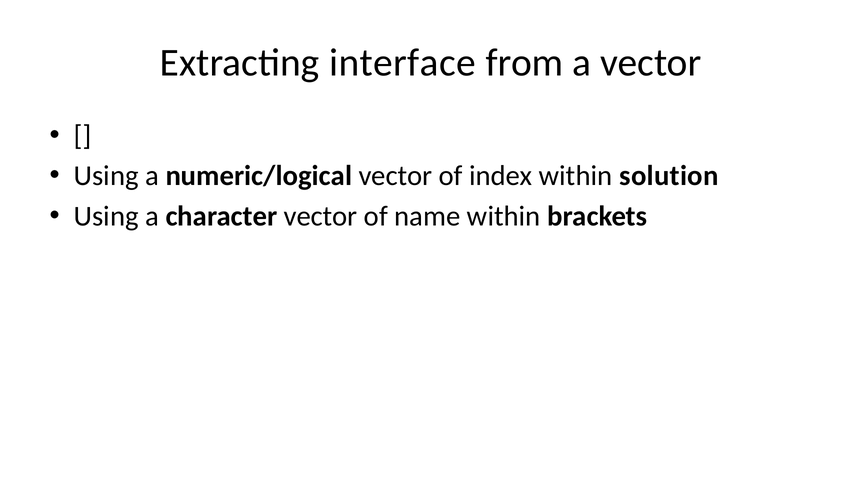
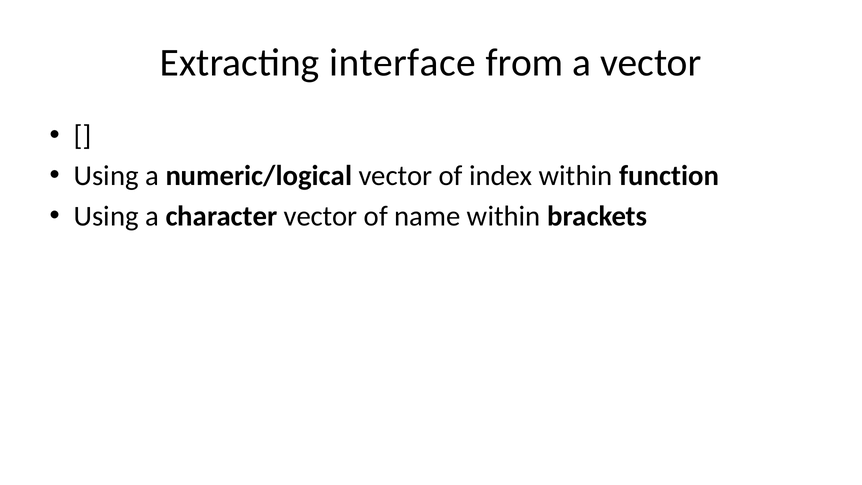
solution: solution -> function (669, 176)
